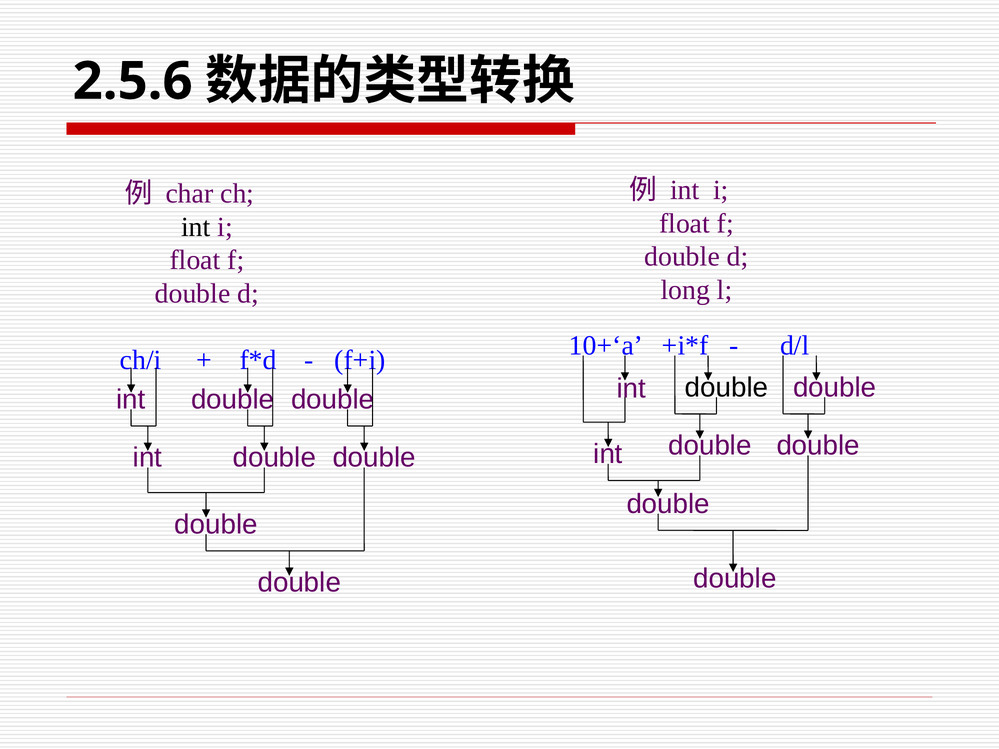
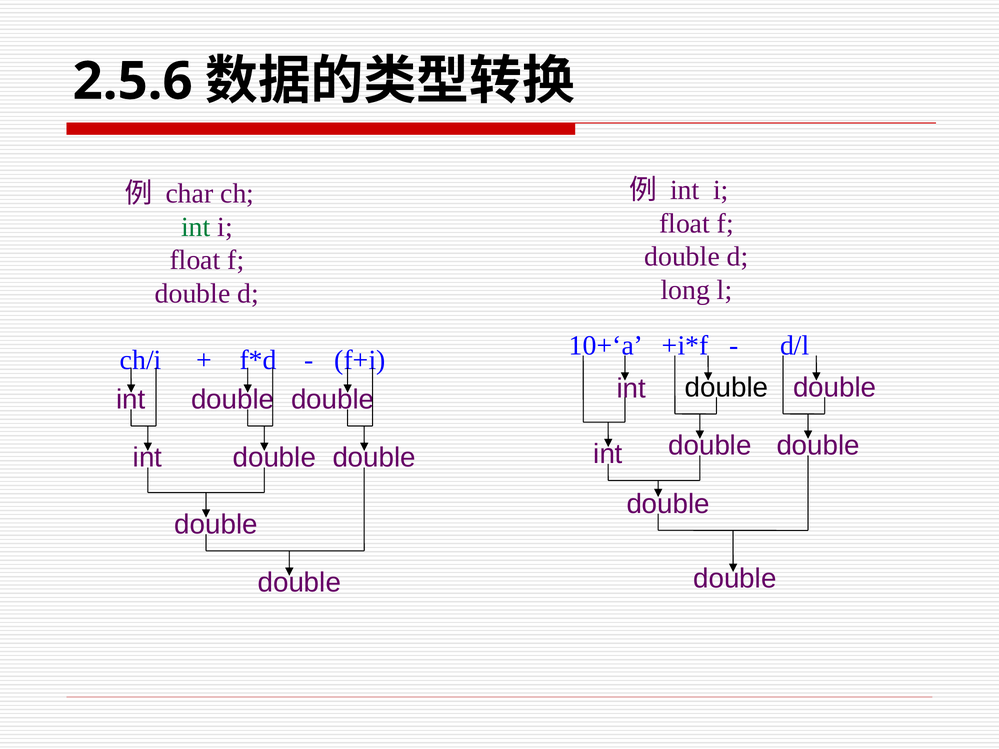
int colour: black -> green (196, 227)
